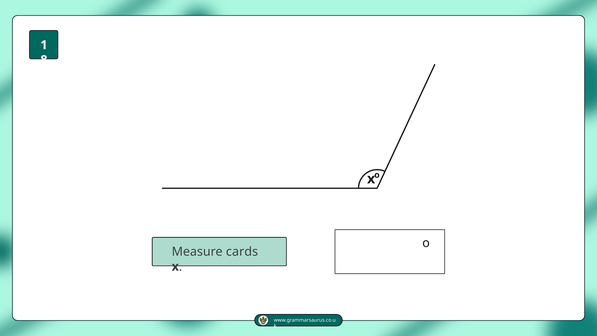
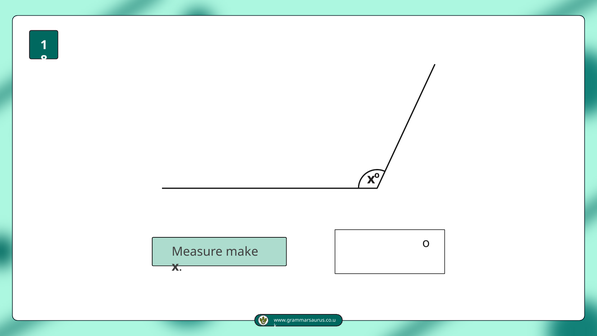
cards: cards -> make (242, 251)
